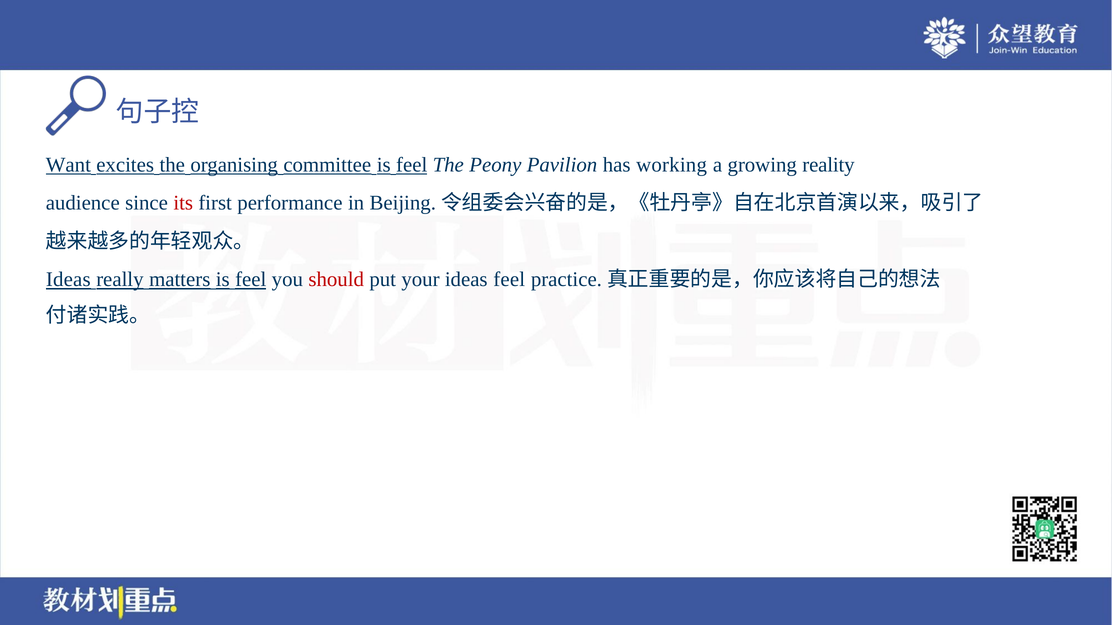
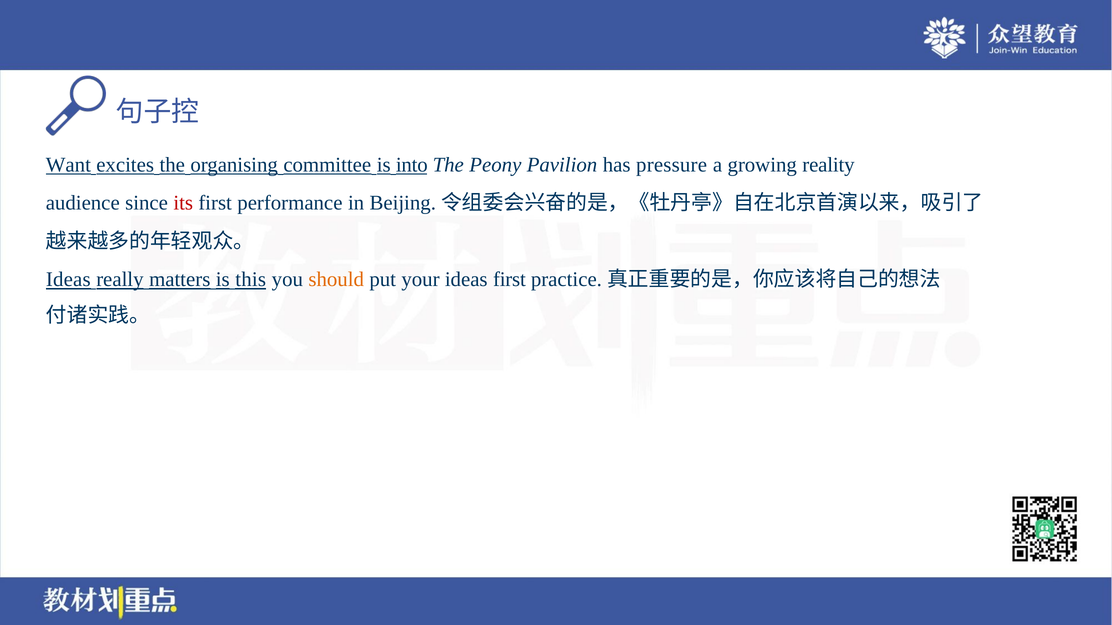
committee is feel: feel -> into (412, 165)
working: working -> pressure (672, 165)
matters is feel: feel -> this (251, 280)
should colour: red -> orange (336, 280)
ideas feel: feel -> first (509, 280)
